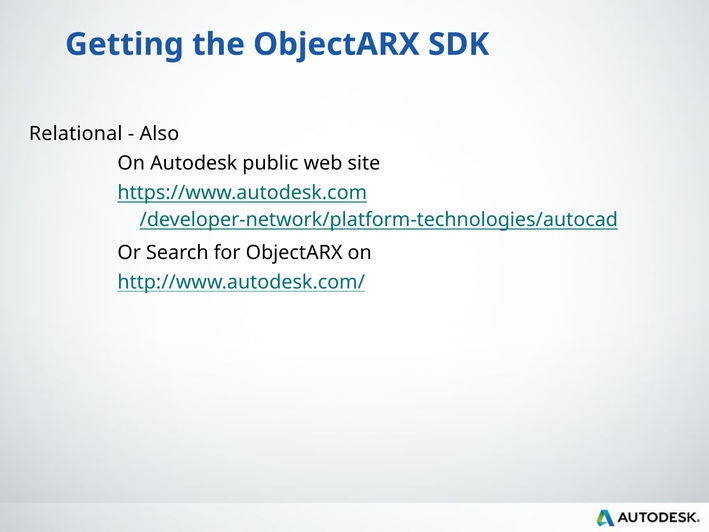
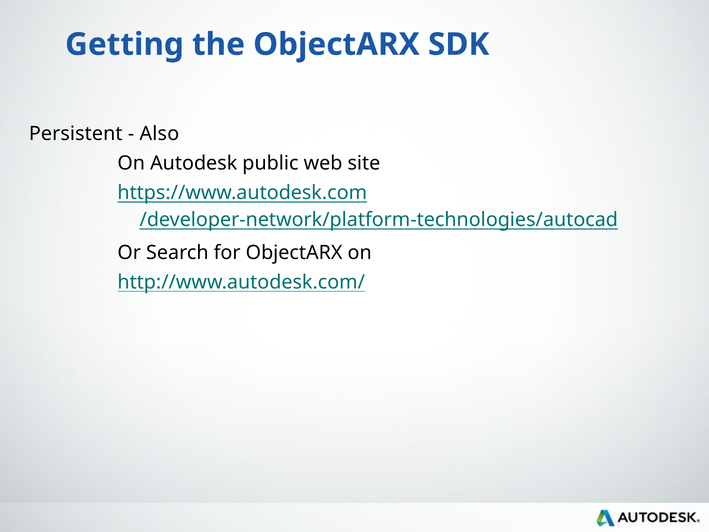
Relational: Relational -> Persistent (76, 134)
